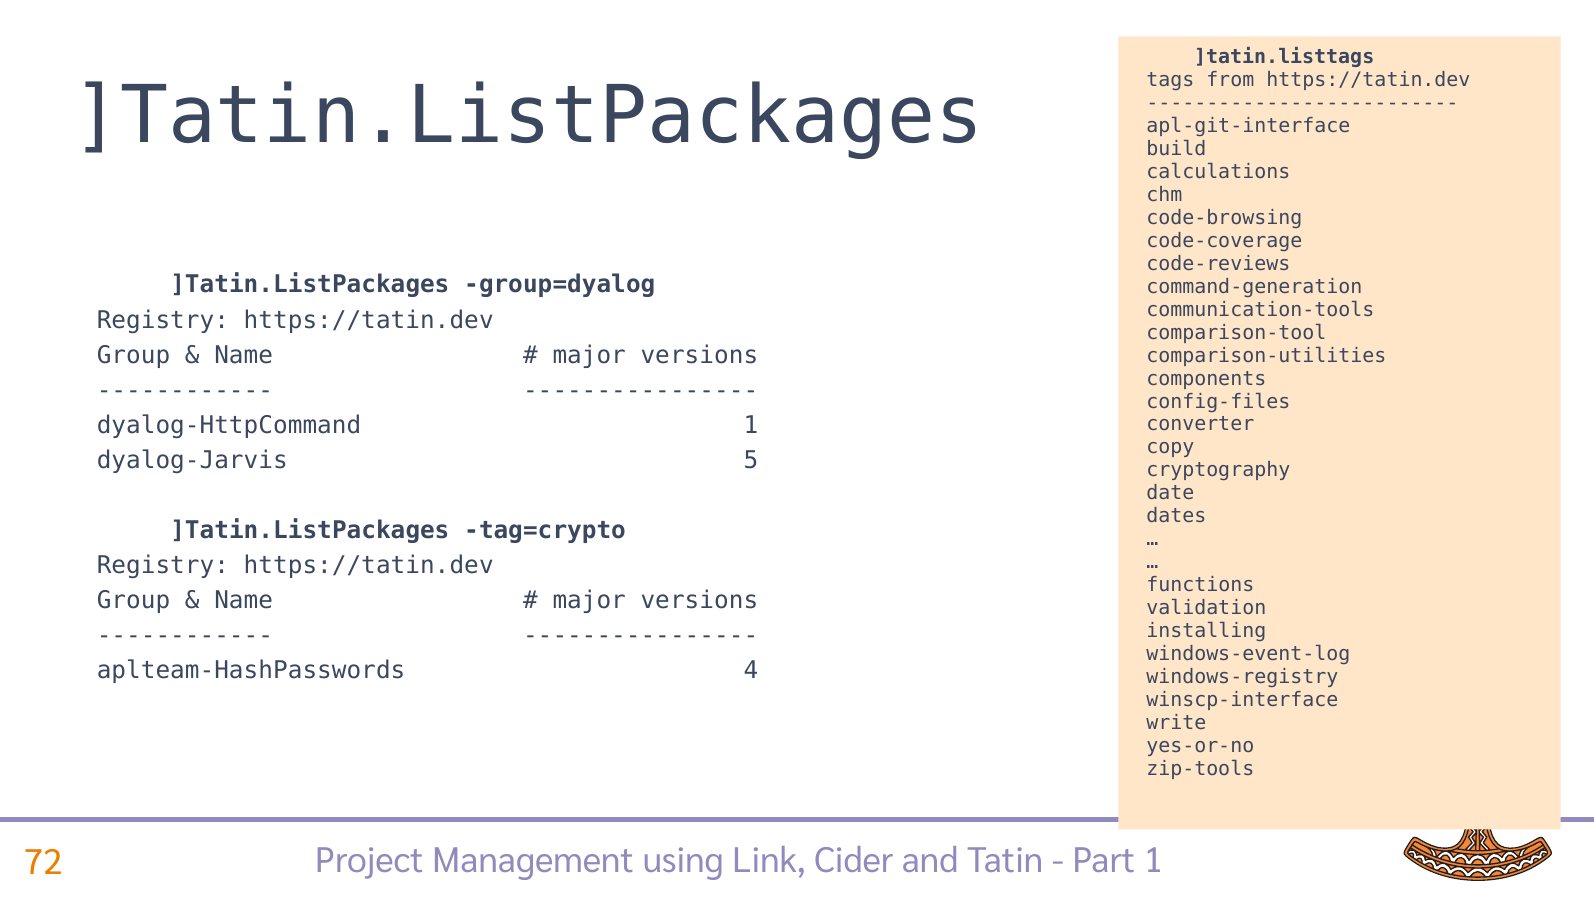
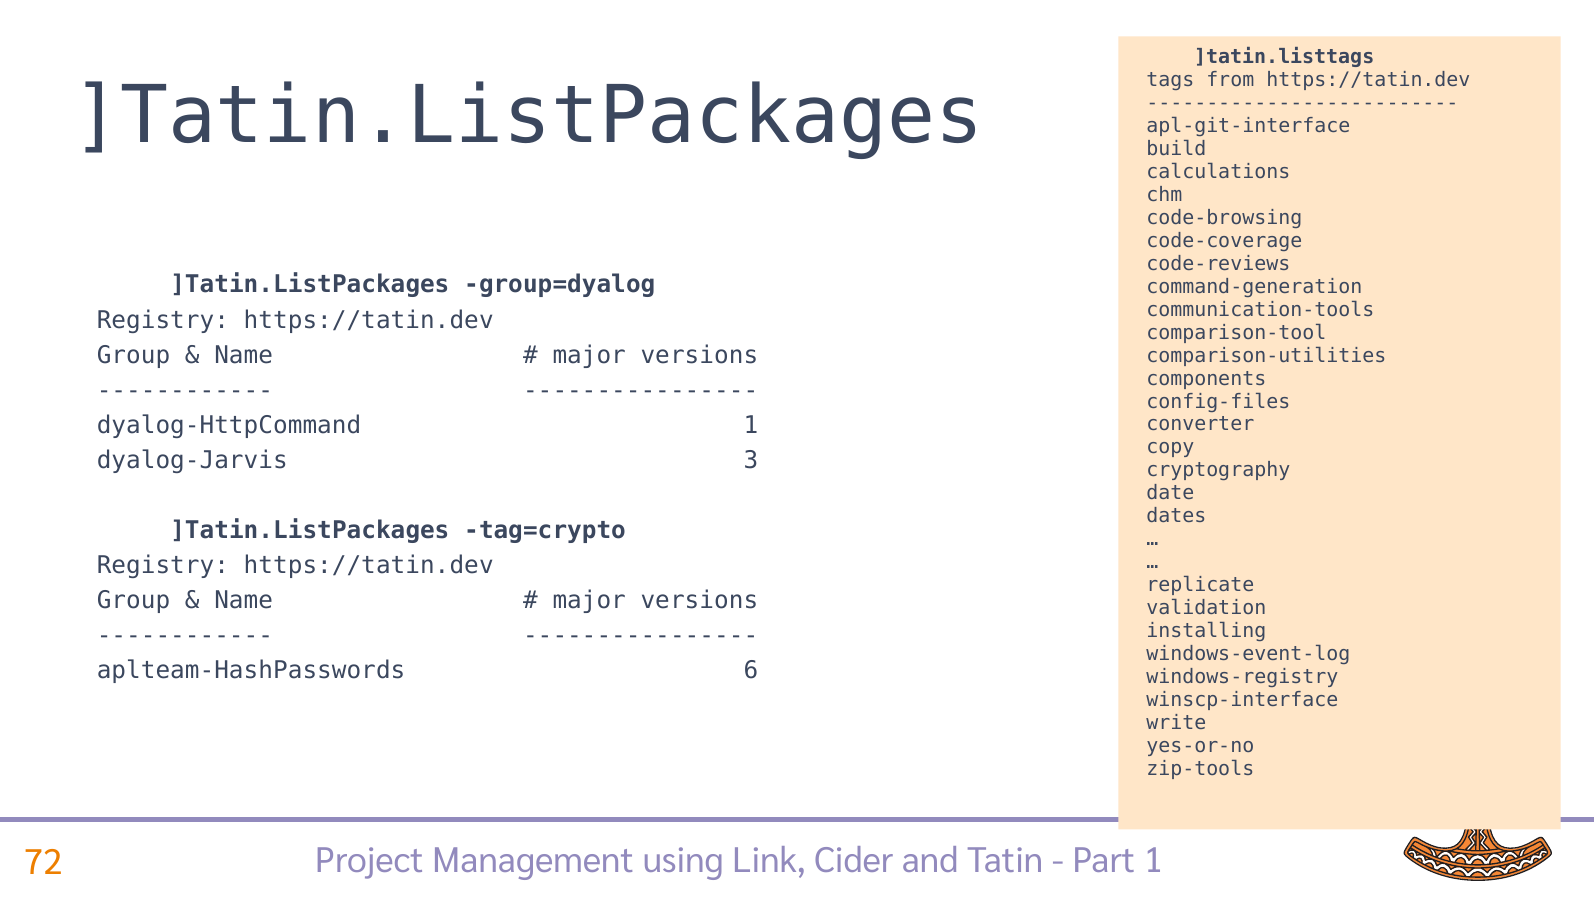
5: 5 -> 3 (751, 460)
functions: functions -> replicate (1200, 585)
4: 4 -> 6 (751, 671)
